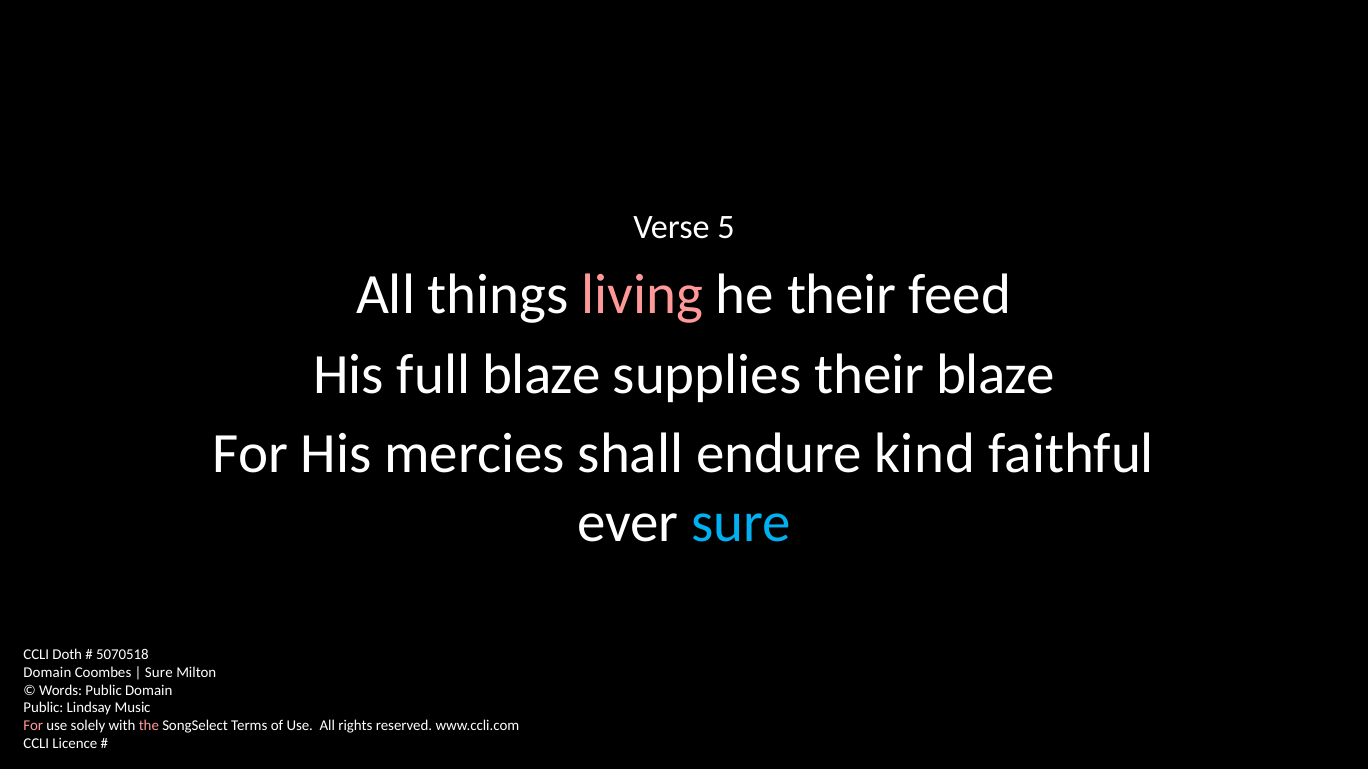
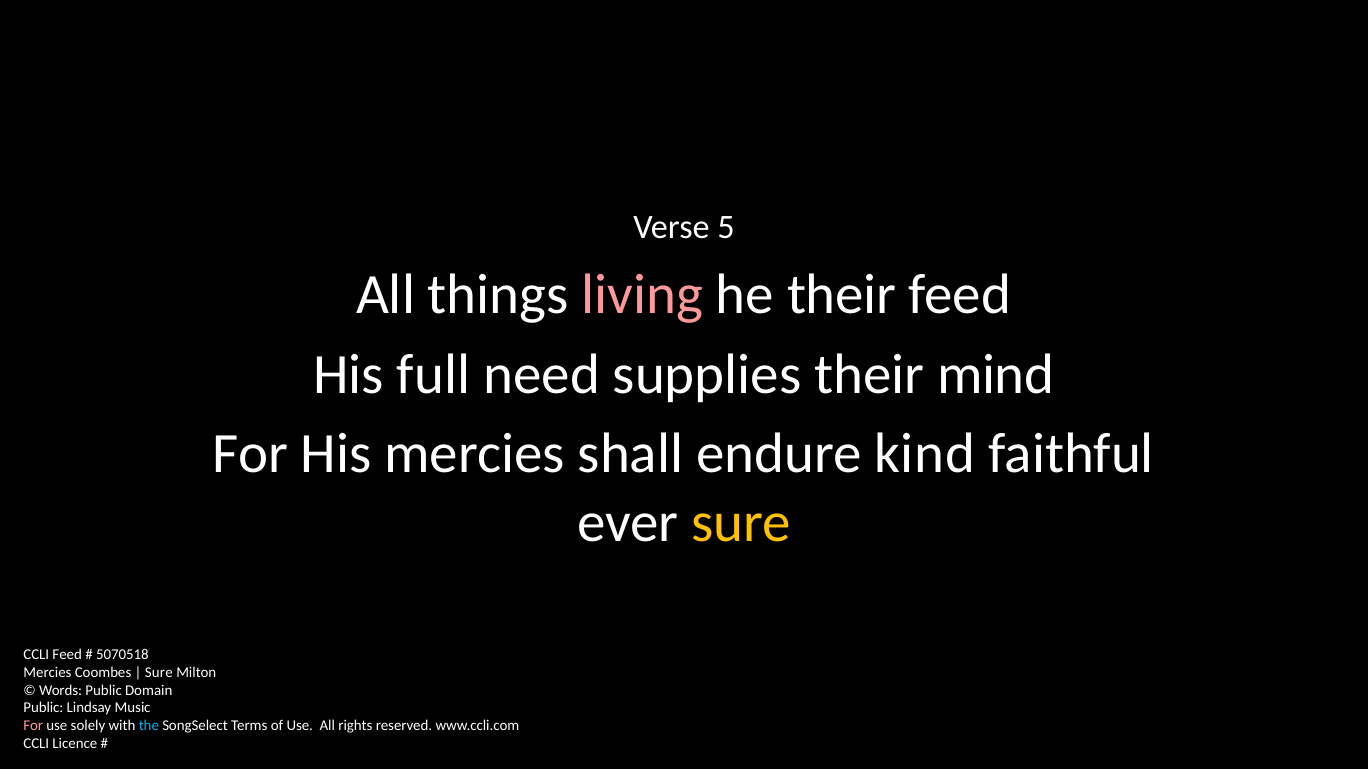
full blaze: blaze -> need (542, 375)
their blaze: blaze -> mind (996, 375)
sure colour: light blue -> yellow (741, 523)
CCLI Doth: Doth -> Feed (67, 655)
Domain: Domain -> Mercies (47, 673)
the colour: pink -> light blue (149, 726)
